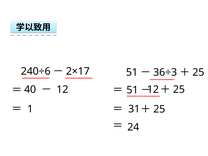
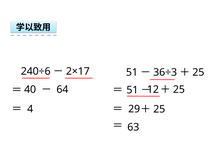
12: 12 -> 64 (62, 89)
1: 1 -> 4 (30, 109)
31: 31 -> 29 (134, 109)
24: 24 -> 63 (133, 127)
